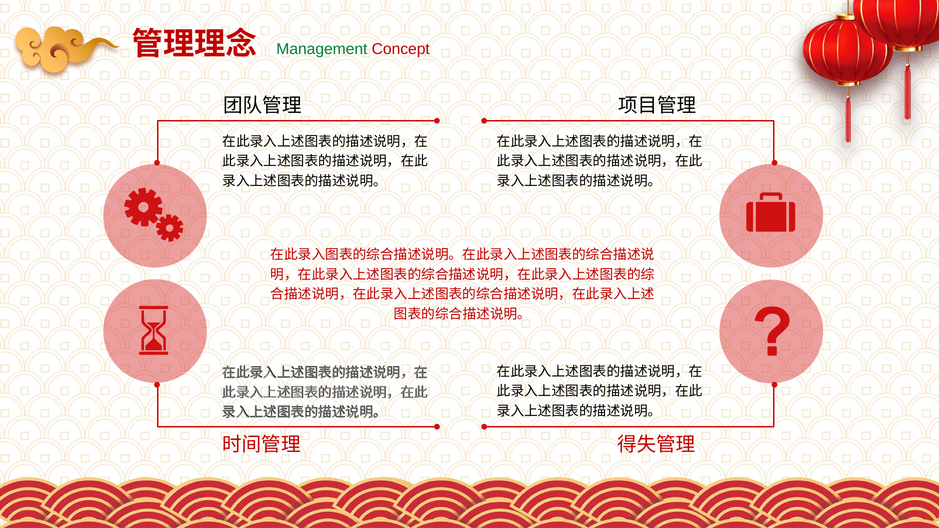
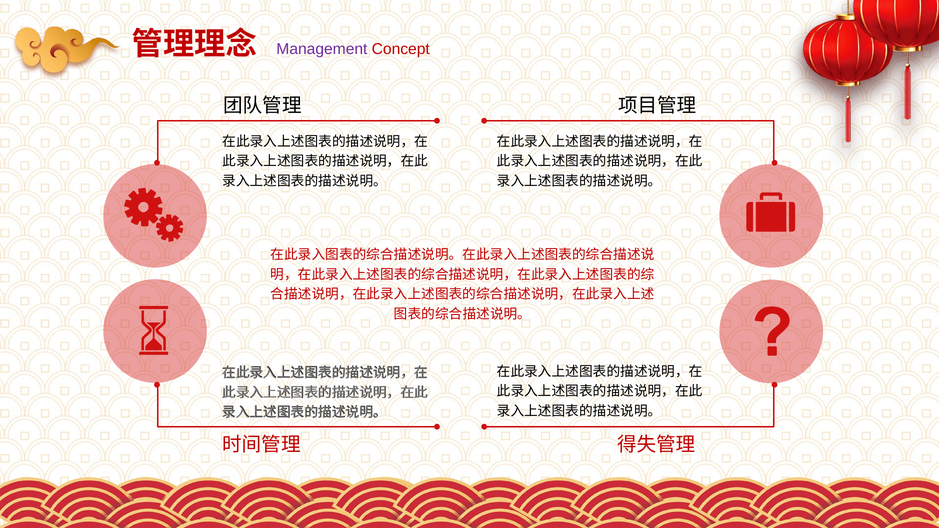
Management colour: green -> purple (322, 49)
